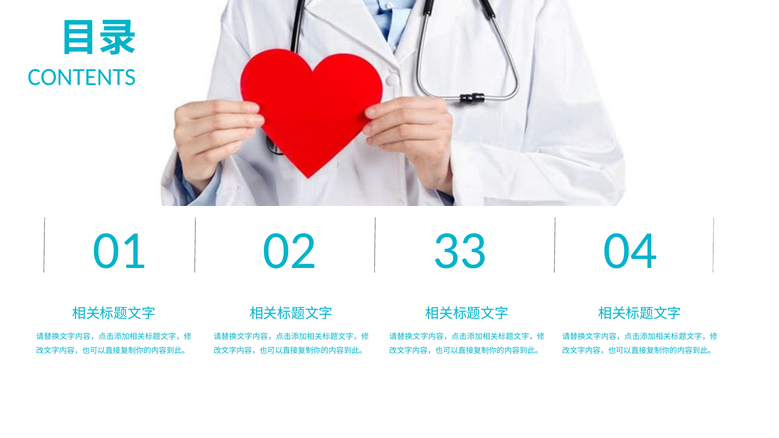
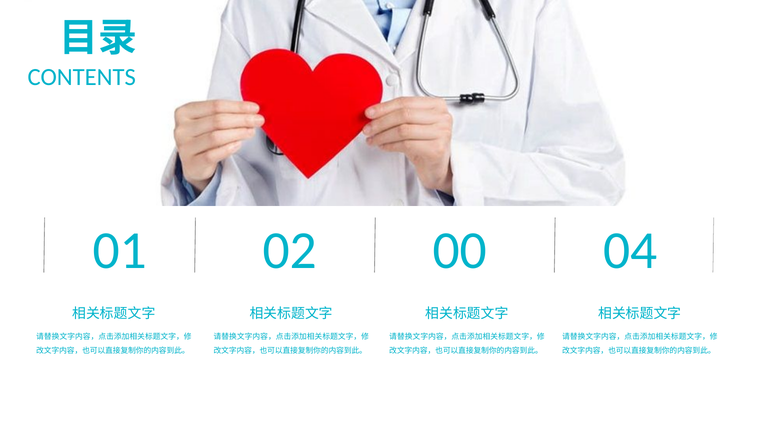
33: 33 -> 00 (460, 251)
